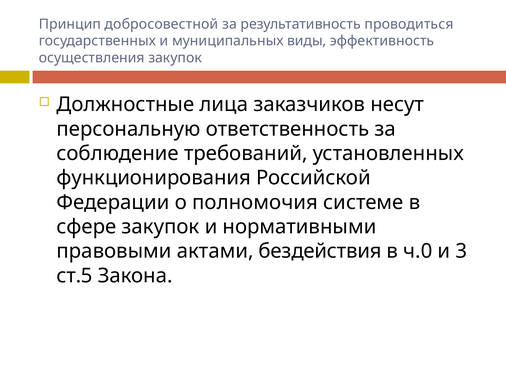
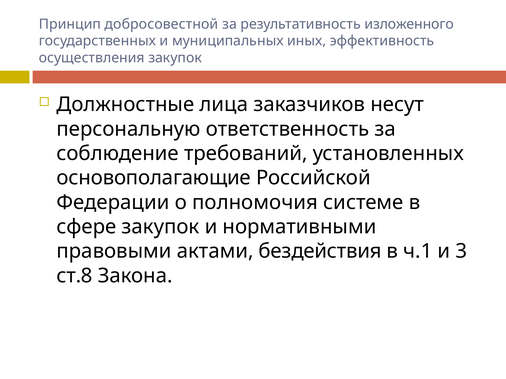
проводиться: проводиться -> изложенного (409, 24)
виды: виды -> иных (307, 41)
функционирования: функционирования -> основополагающие (154, 178)
ч.0: ч.0 -> ч.1 (418, 252)
ст.5: ст.5 -> ст.8 (75, 276)
